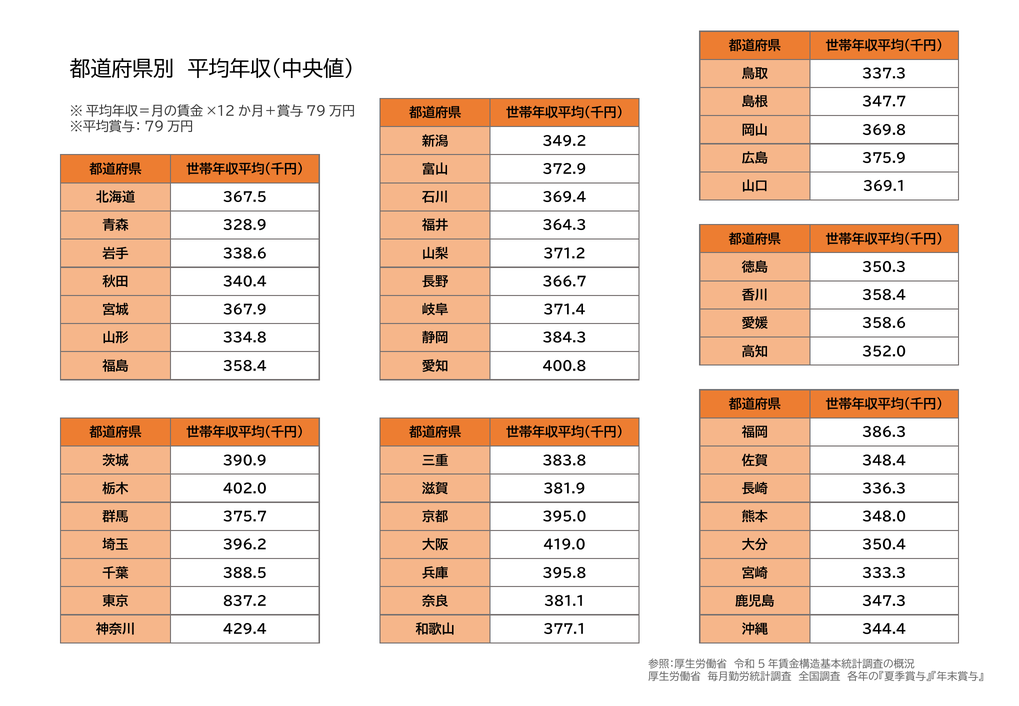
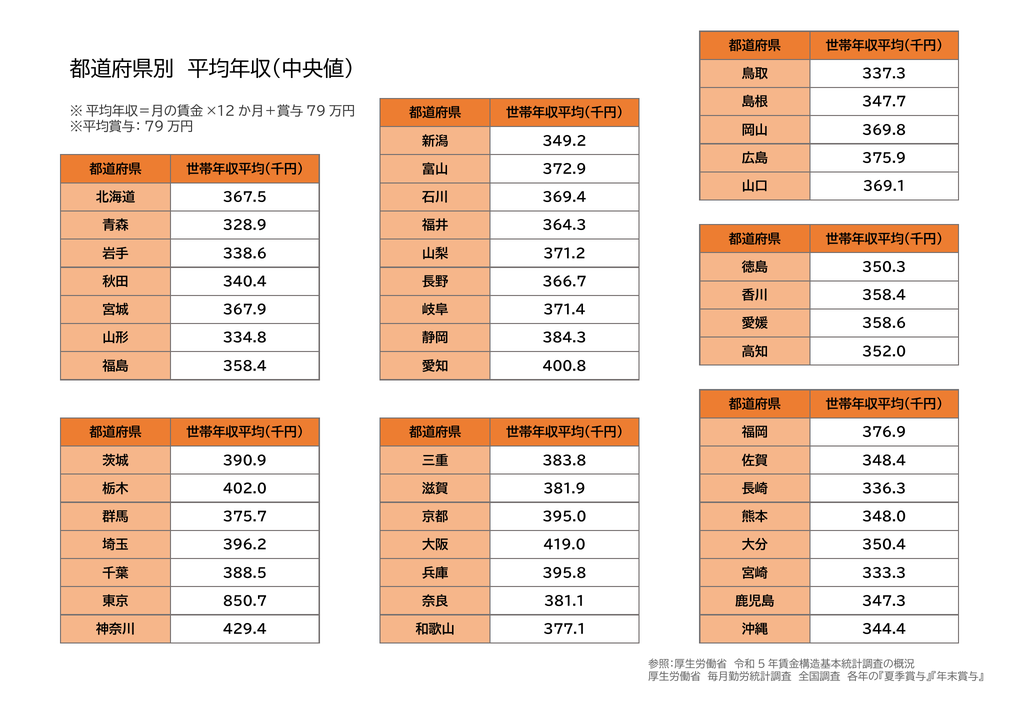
386.3: 386.3 -> 376.9 (884, 432)
837.2: 837.2 -> 850.7 (245, 601)
